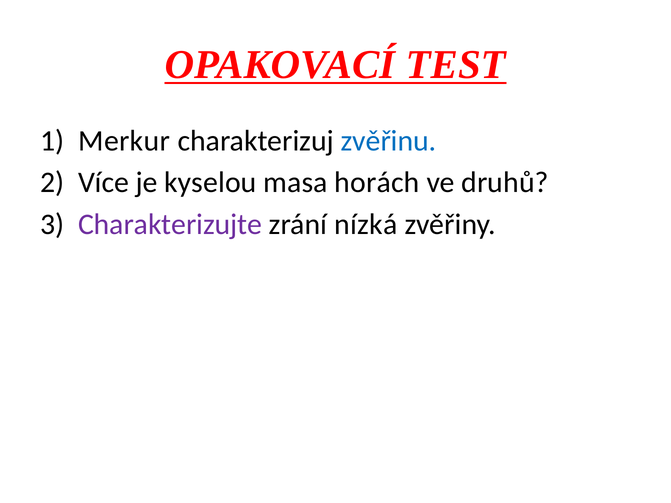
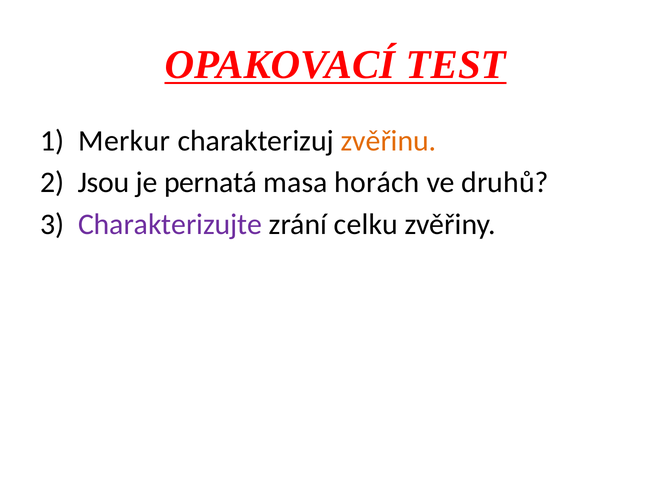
zvěřinu colour: blue -> orange (388, 141)
Více: Více -> Jsou (104, 183)
kyselou: kyselou -> pernatá (211, 183)
nízká: nízká -> celku (366, 224)
